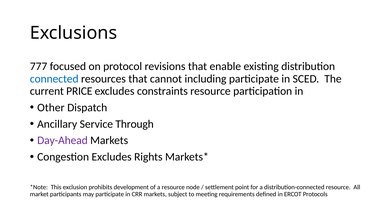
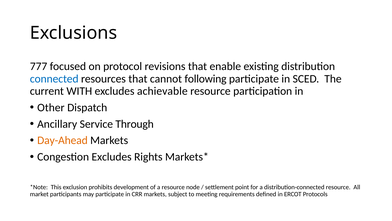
including: including -> following (206, 79)
PRICE: PRICE -> WITH (79, 91)
constraints: constraints -> achievable (162, 91)
Day-Ahead colour: purple -> orange (62, 140)
